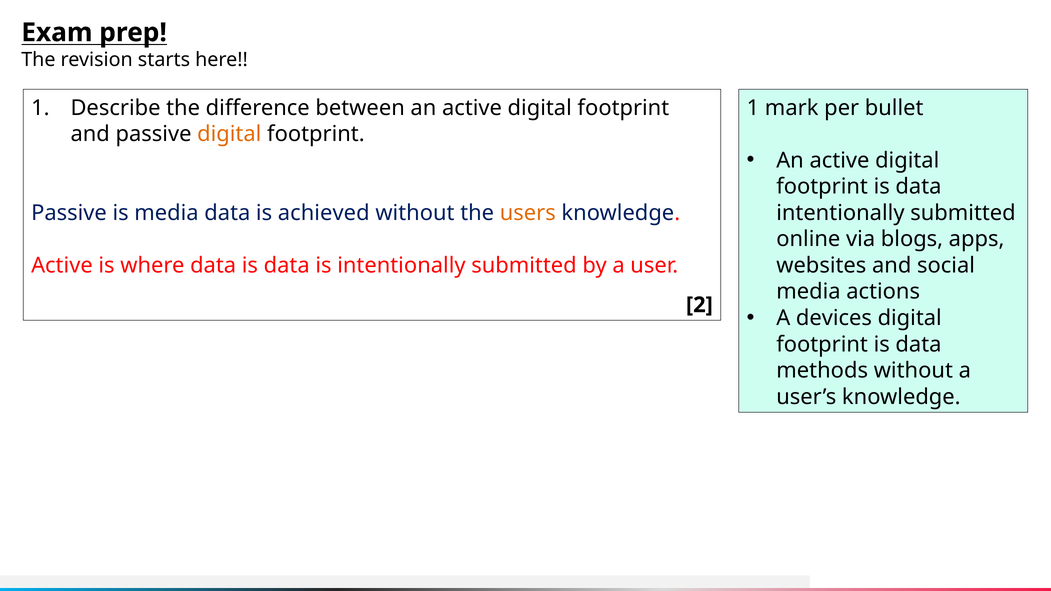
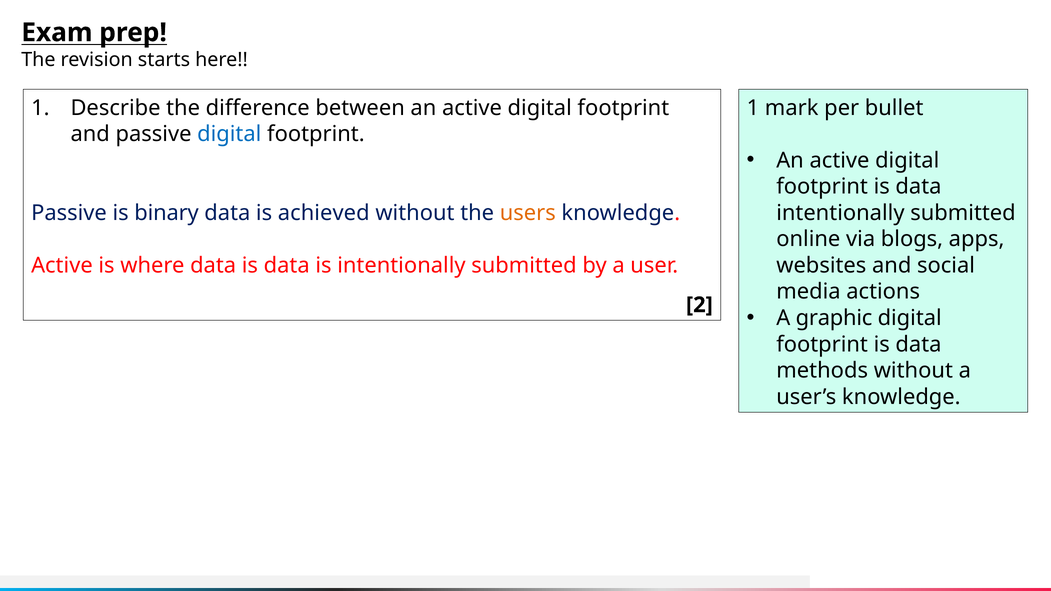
digital colour: orange -> blue (229, 134)
is media: media -> binary (167, 213)
devices: devices -> graphic (834, 318)
